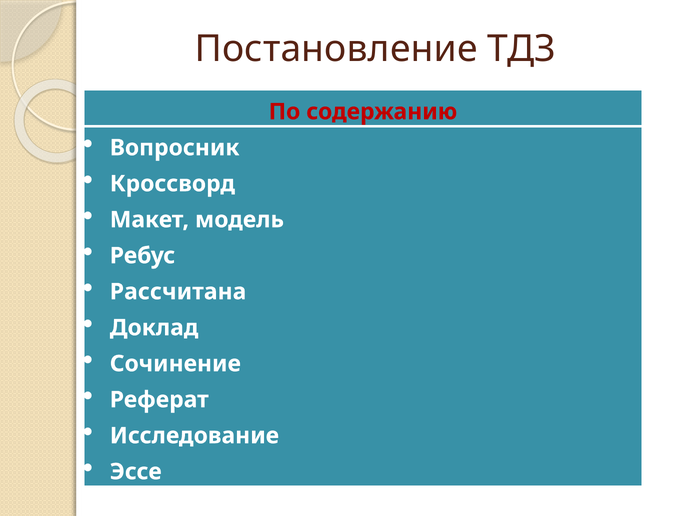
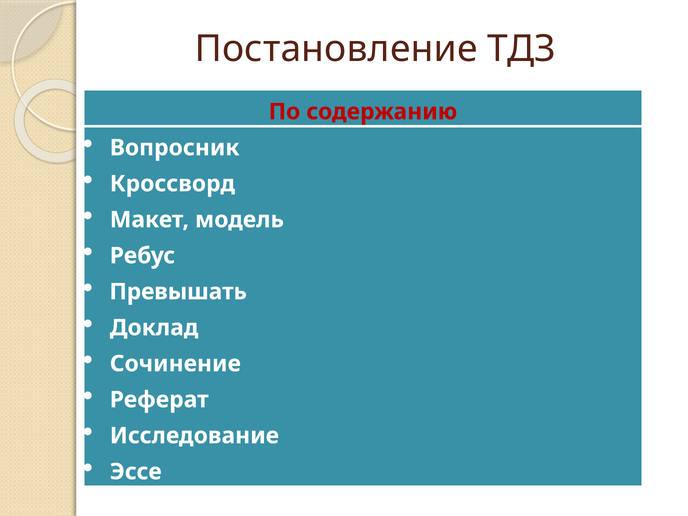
Рассчитана: Рассчитана -> Превышать (178, 292)
